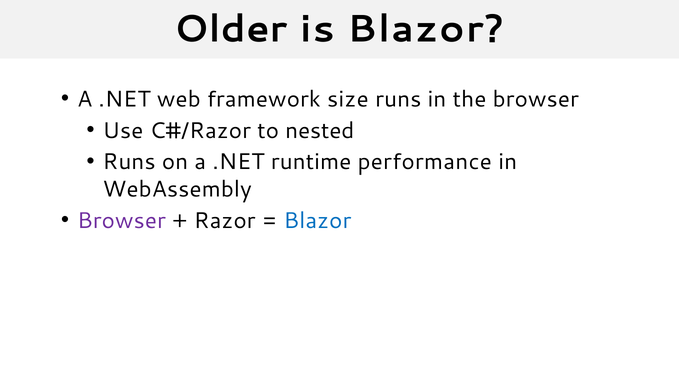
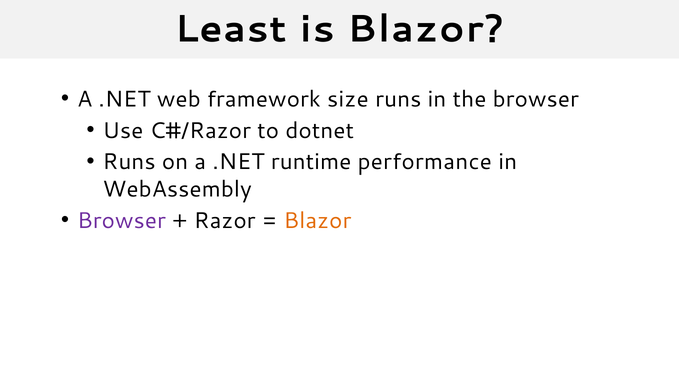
Older: Older -> Least (231, 29)
nested: nested -> dotnet (320, 131)
Blazor colour: blue -> orange (317, 221)
